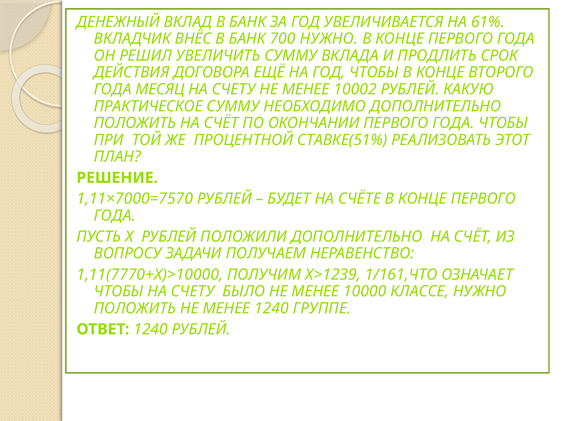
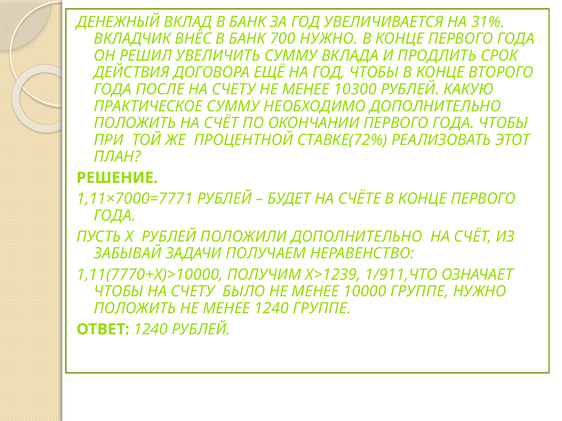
61%: 61% -> 31% (488, 22)
МЕСЯЦ: МЕСЯЦ -> ПОСЛЕ (160, 89)
10002: 10002 -> 10300 (355, 89)
СТАВКЕ(51%: СТАВКЕ(51% -> СТАВКЕ(72% (342, 140)
1,11×7000=7570: 1,11×7000=7570 -> 1,11×7000=7771 (135, 199)
ВОПРОСУ: ВОПРОСУ -> ЗАБЫВАЙ (128, 254)
1/161,ЧТО: 1/161,ЧТО -> 1/911,ЧТО (401, 275)
10000 КЛАССЕ: КЛАССЕ -> ГРУППЕ (420, 292)
